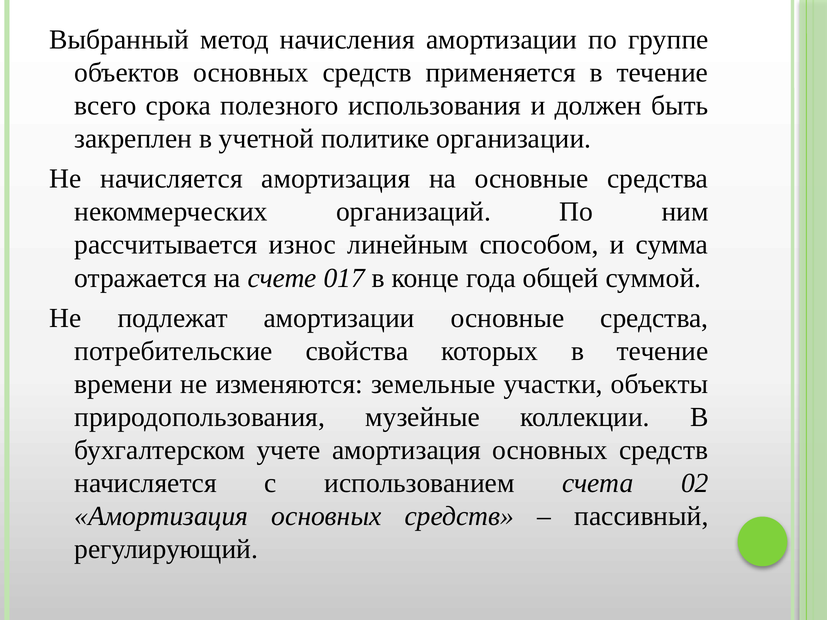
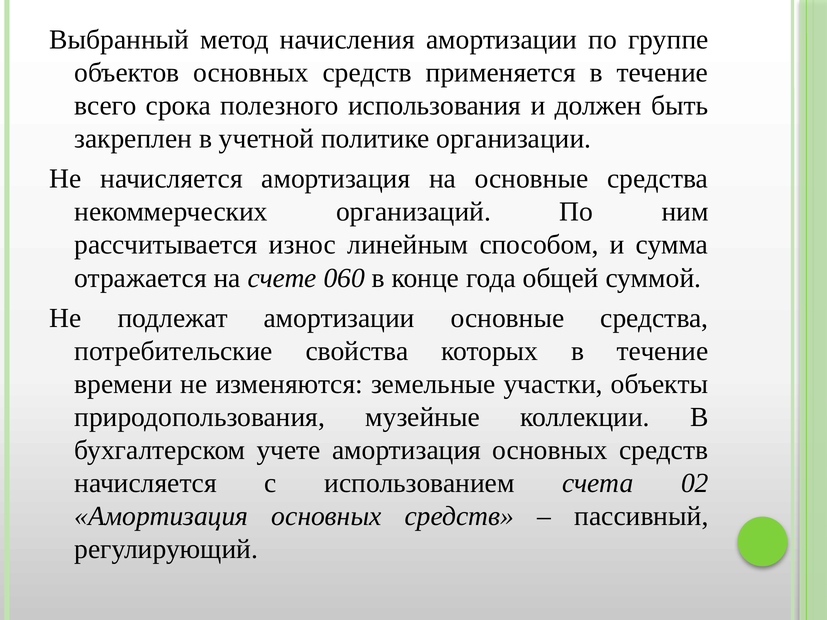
017: 017 -> 060 (344, 278)
